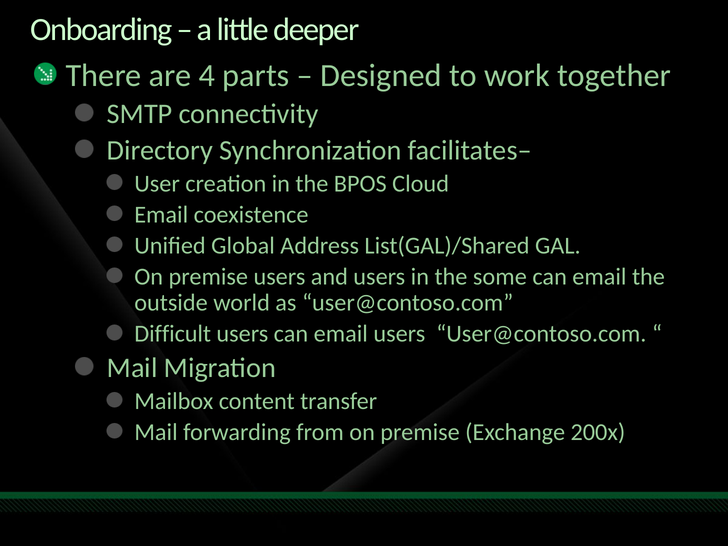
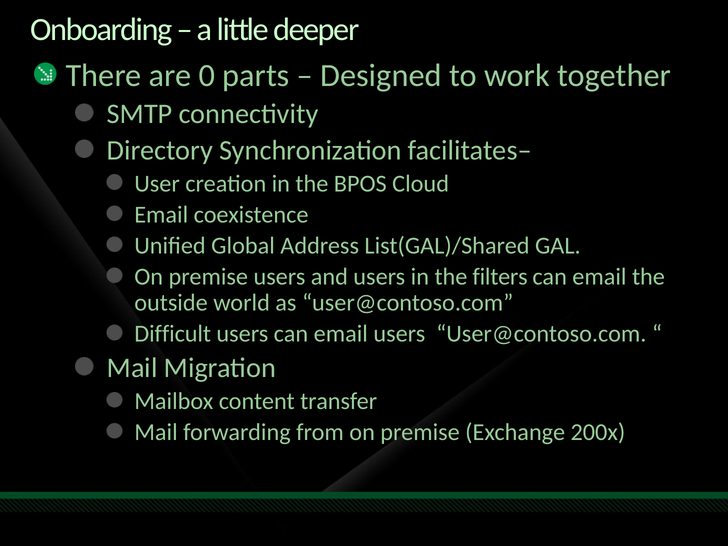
4: 4 -> 0 (207, 76)
some: some -> filters (500, 277)
